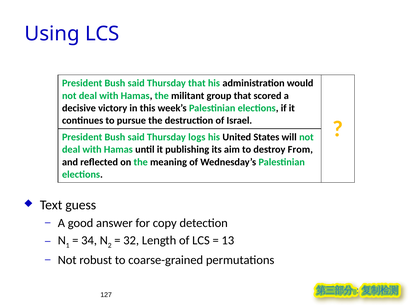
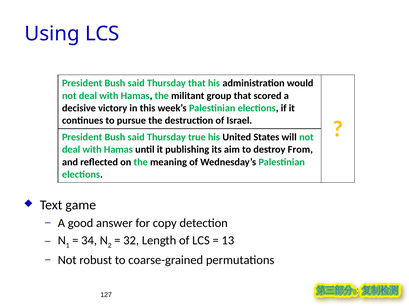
logs: logs -> true (197, 137)
guess: guess -> game (81, 205)
